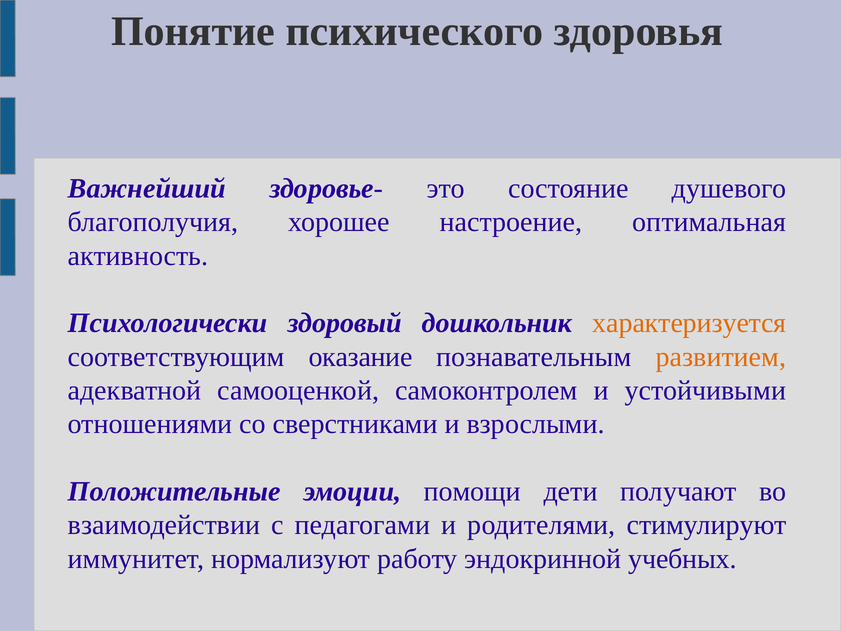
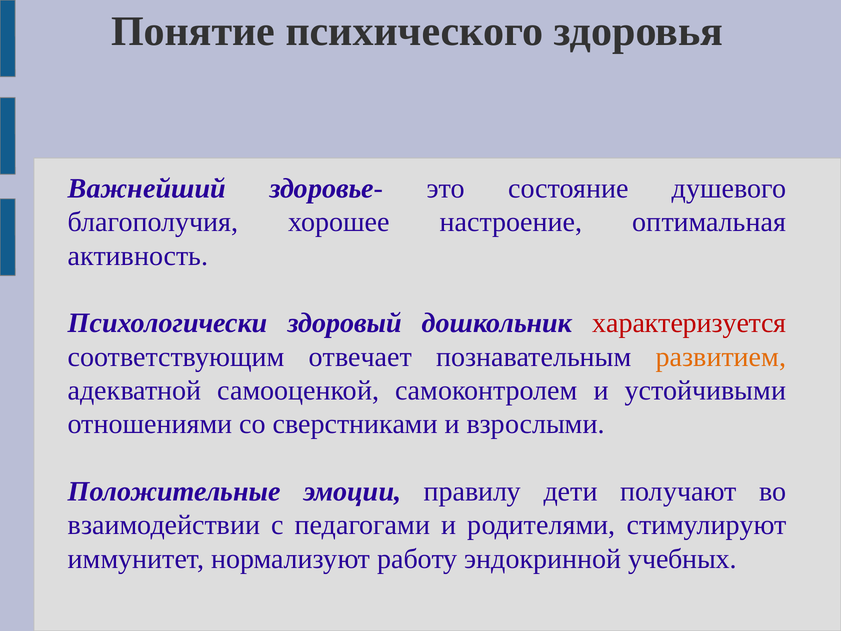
характеризуется colour: orange -> red (689, 323)
оказание: оказание -> отвечает (360, 357)
помощи: помощи -> правилу (472, 491)
